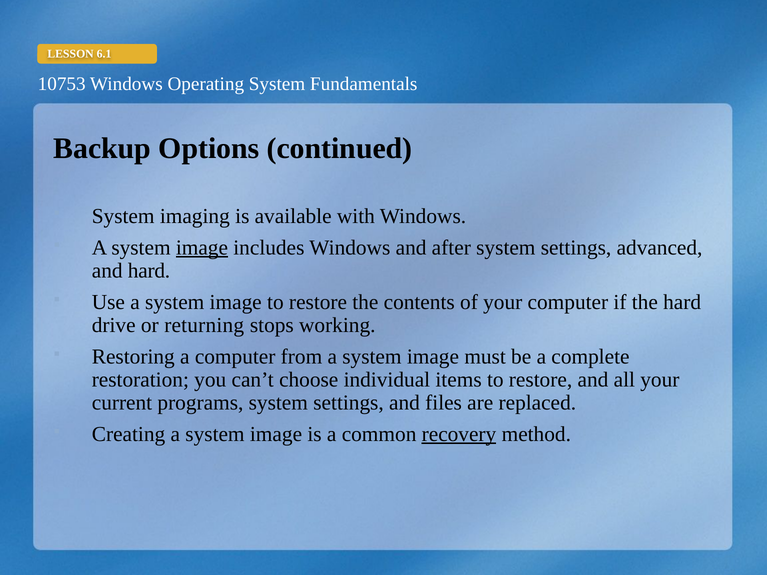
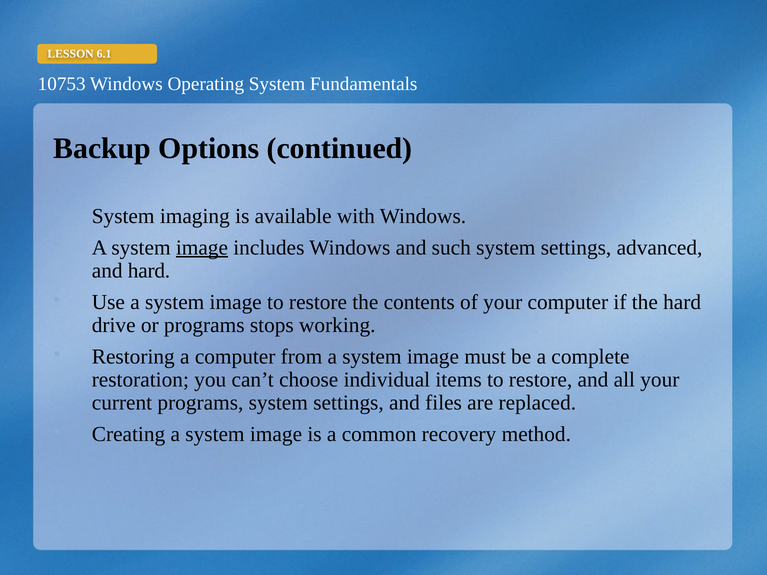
after: after -> such (451, 248)
or returning: returning -> programs (204, 325)
recovery underline: present -> none (459, 434)
